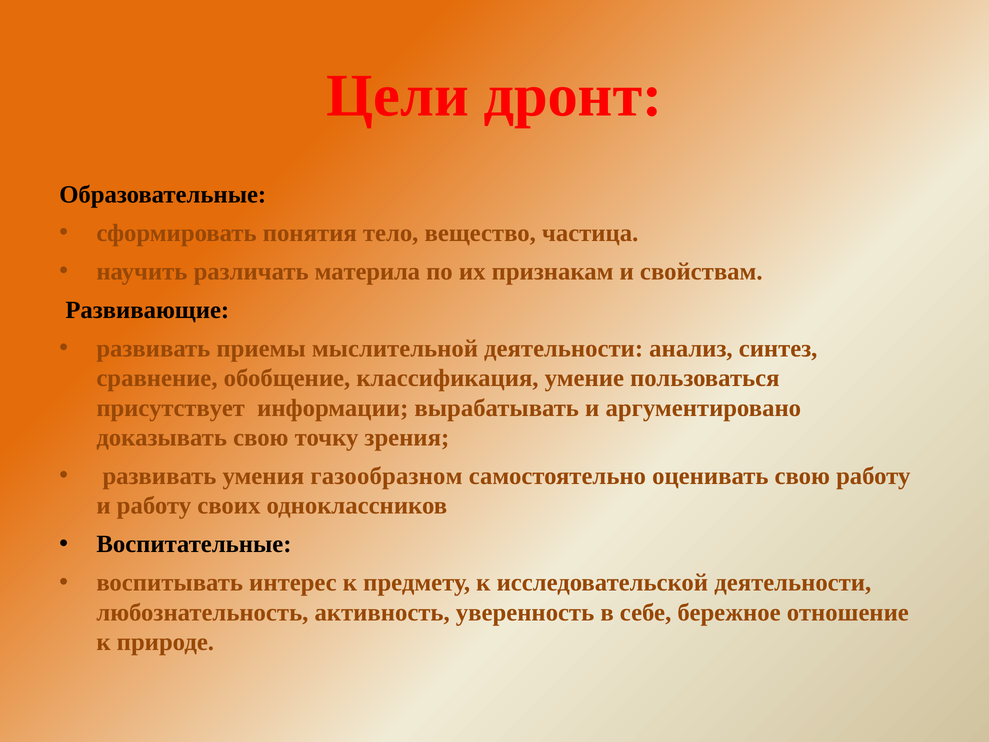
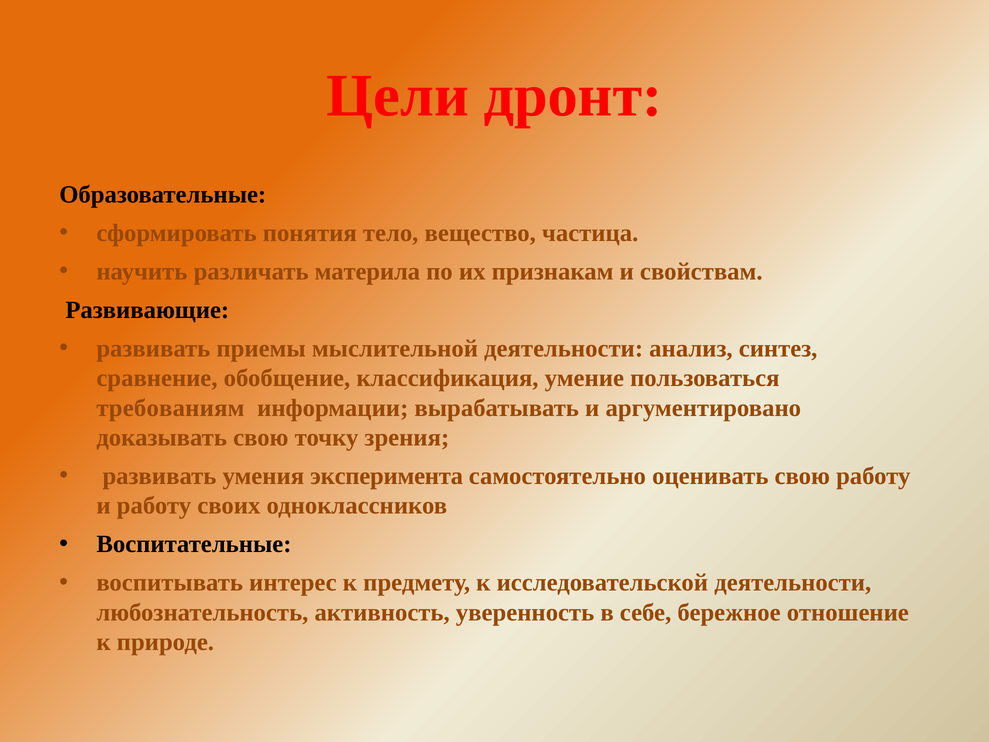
присутствует: присутствует -> требованиям (171, 408)
газообразном: газообразном -> эксперимента (387, 476)
